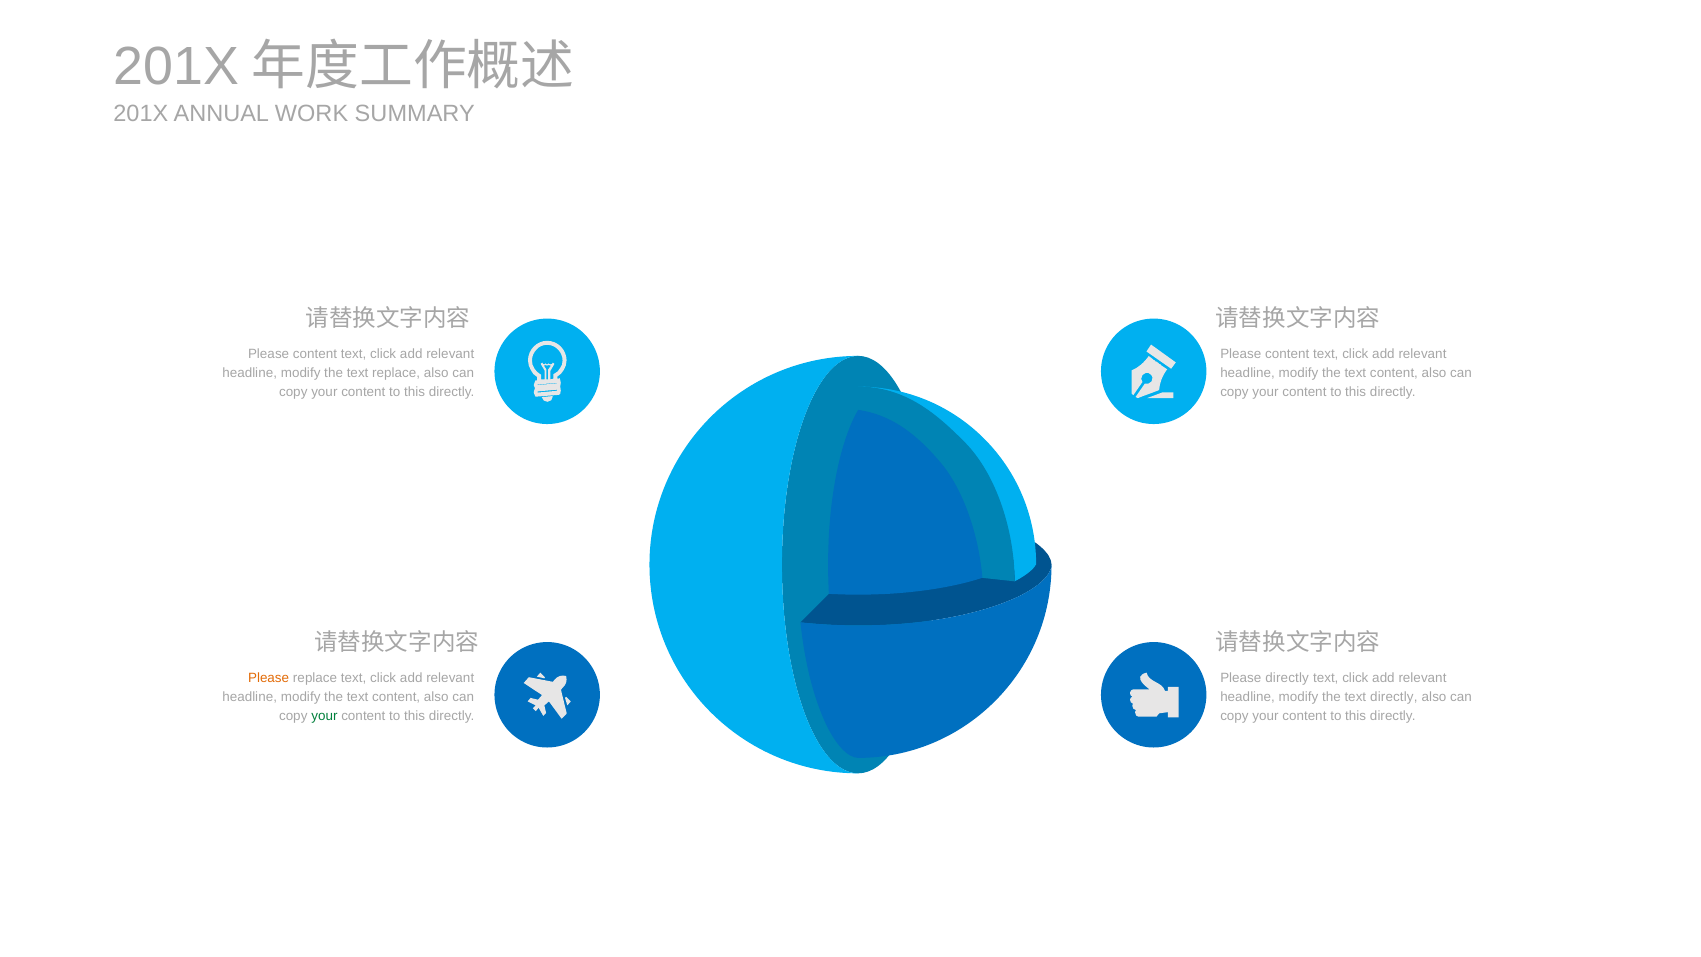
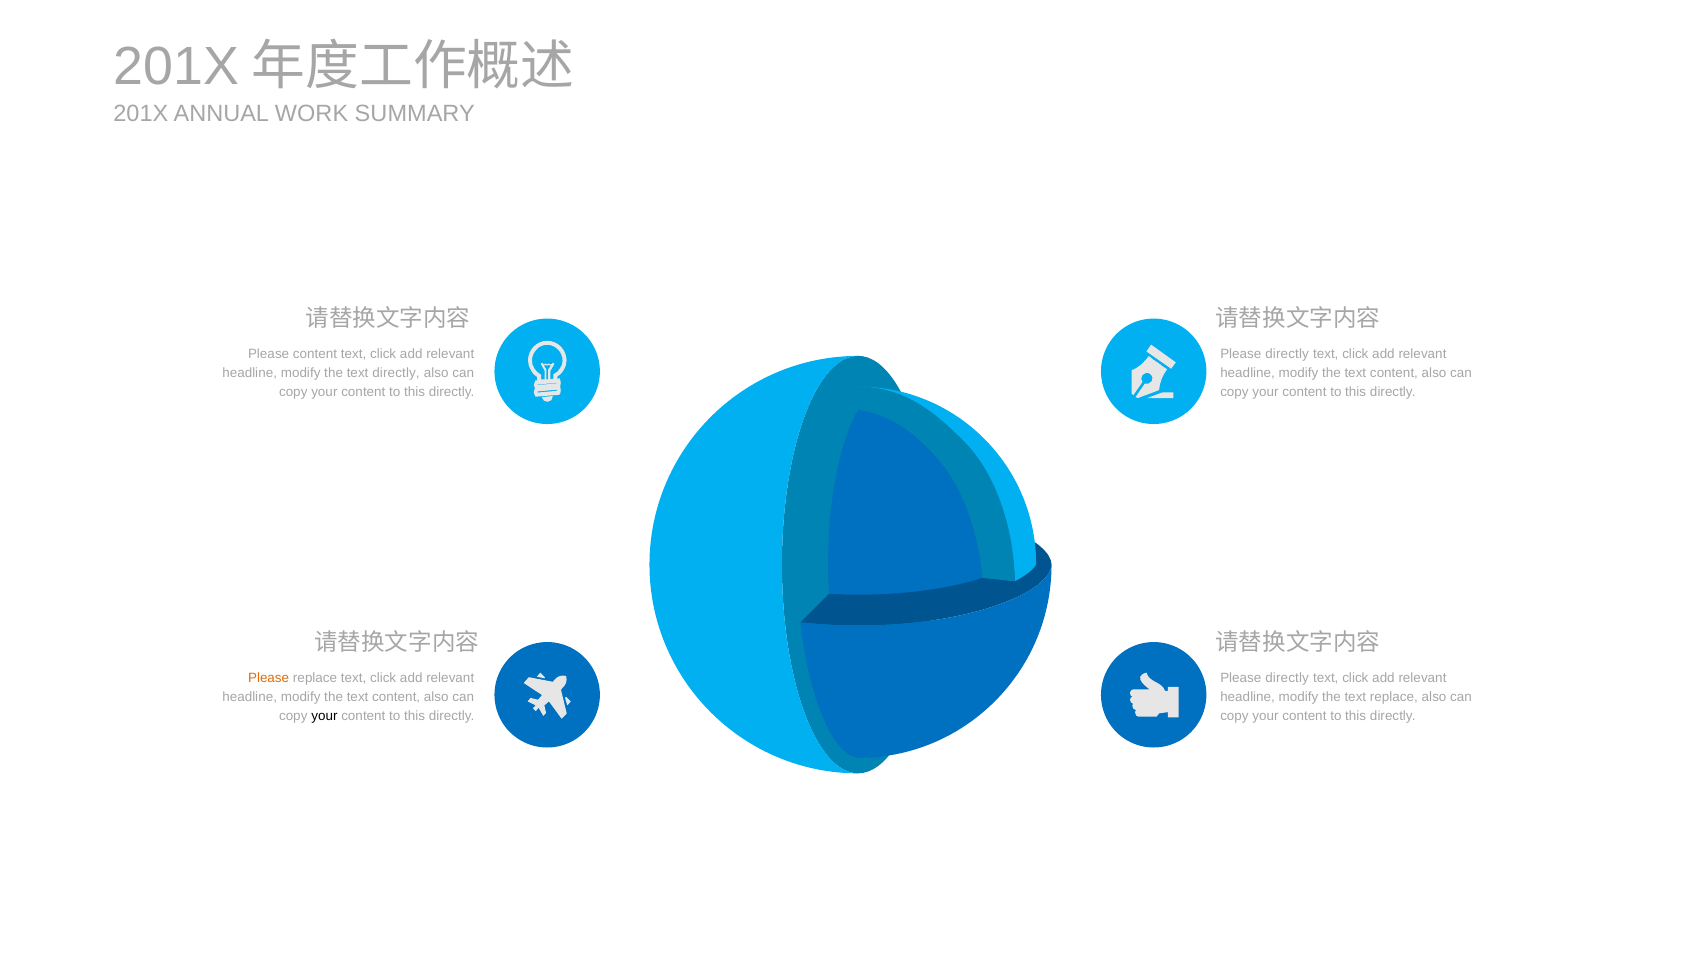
content: content -> directly (1287, 354)
text replace: replace -> directly (396, 373)
text directly: directly -> replace (1394, 697)
your colour: green -> black (324, 716)
